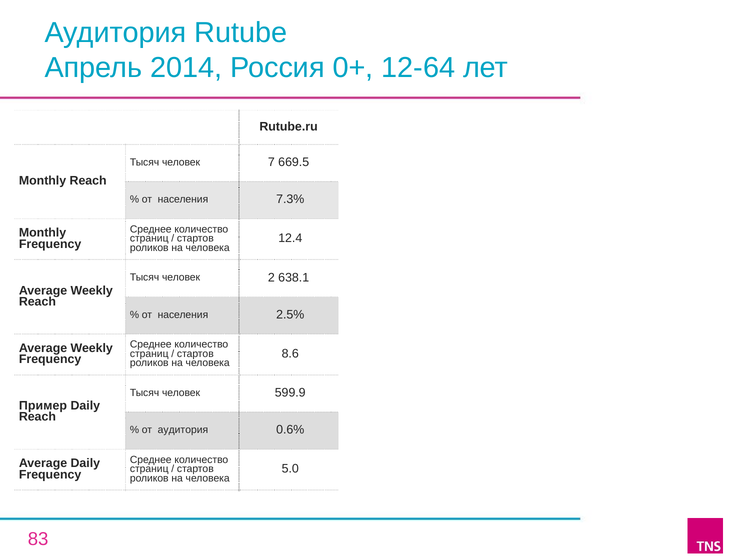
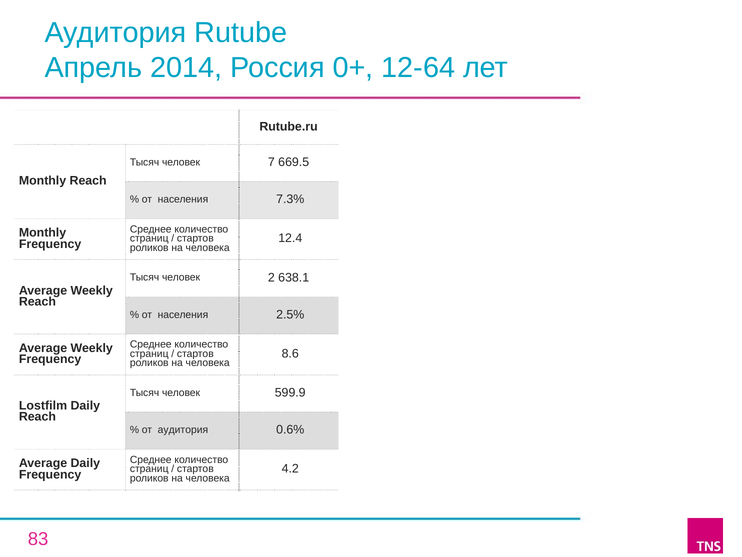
Пример: Пример -> Lostfilm (43, 405)
5.0: 5.0 -> 4.2 (290, 468)
